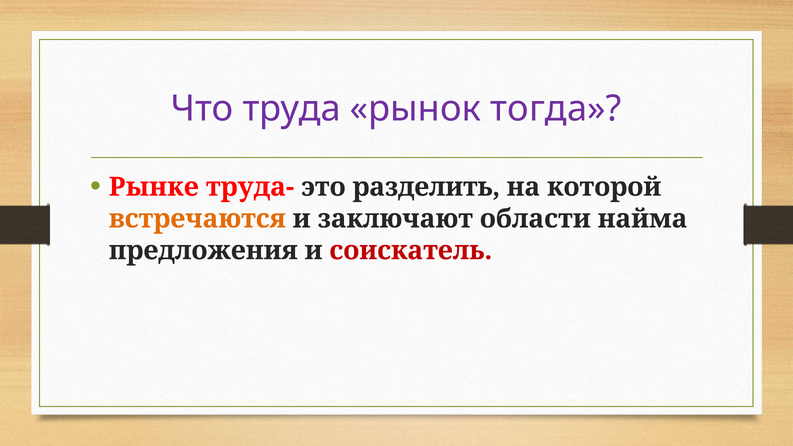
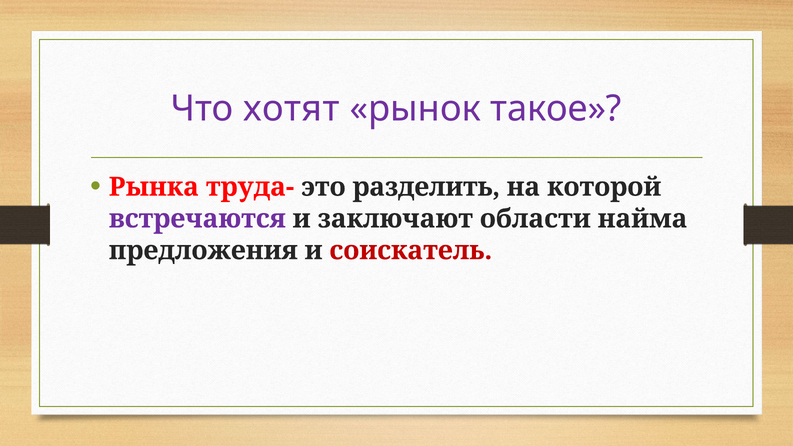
труда: труда -> хотят (291, 109)
тогда: тогда -> такое (556, 109)
Рынке: Рынке -> Рынка (154, 187)
встречаются colour: orange -> purple (197, 219)
